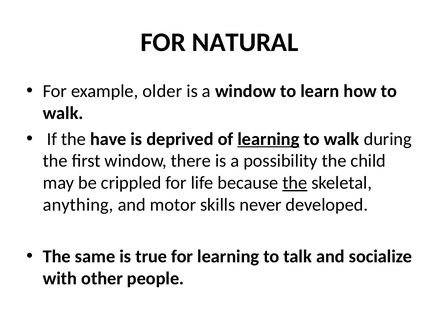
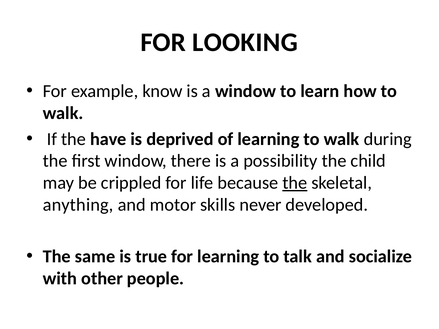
NATURAL: NATURAL -> LOOKING (245, 42)
older: older -> know (162, 91)
learning underline: present -> none (268, 139)
